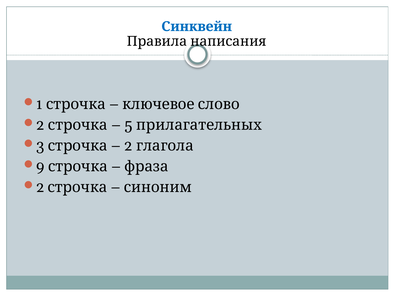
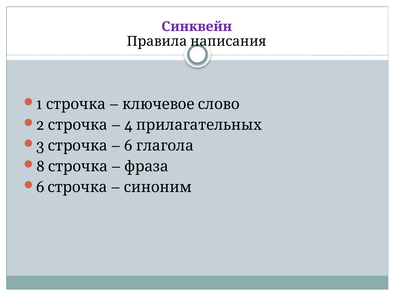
Синквейн colour: blue -> purple (197, 27)
5: 5 -> 4 (129, 125)
2: 2 -> 6 (128, 146)
9: 9 -> 8 (40, 167)
2: 2 -> 6 (40, 187)
